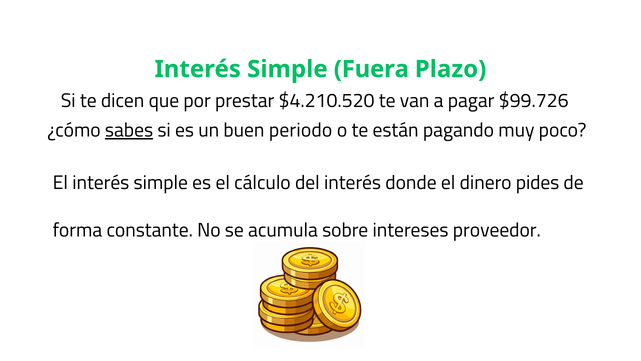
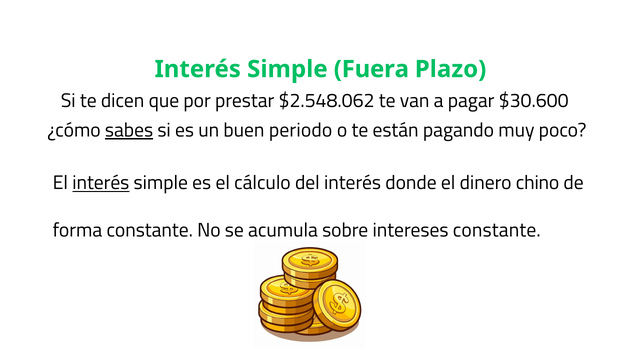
$4.210.520: $4.210.520 -> $2.548.062 (327, 101)
$99.726: $99.726 -> $30.600 (534, 101)
interés underline: none -> present (101, 183)
pides: pides -> chino (538, 183)
intereses proveedor: proveedor -> constante (497, 230)
